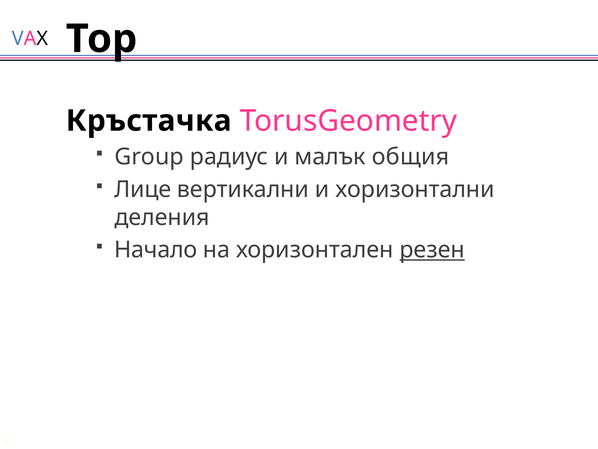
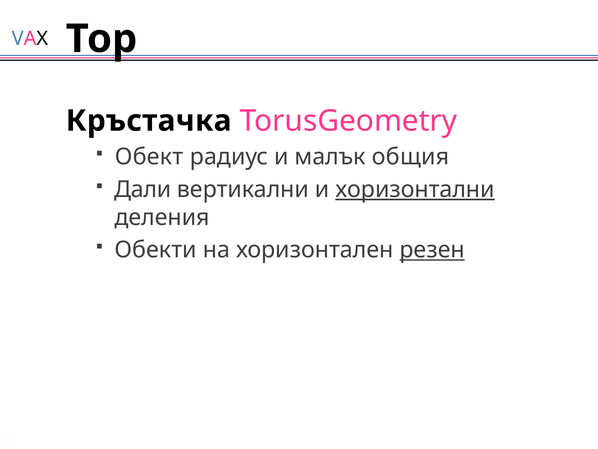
Group: Group -> Обект (149, 157)
Лице: Лице -> Дали (143, 189)
хоризонтални underline: none -> present (415, 189)
Начало: Начало -> Обекти (156, 250)
